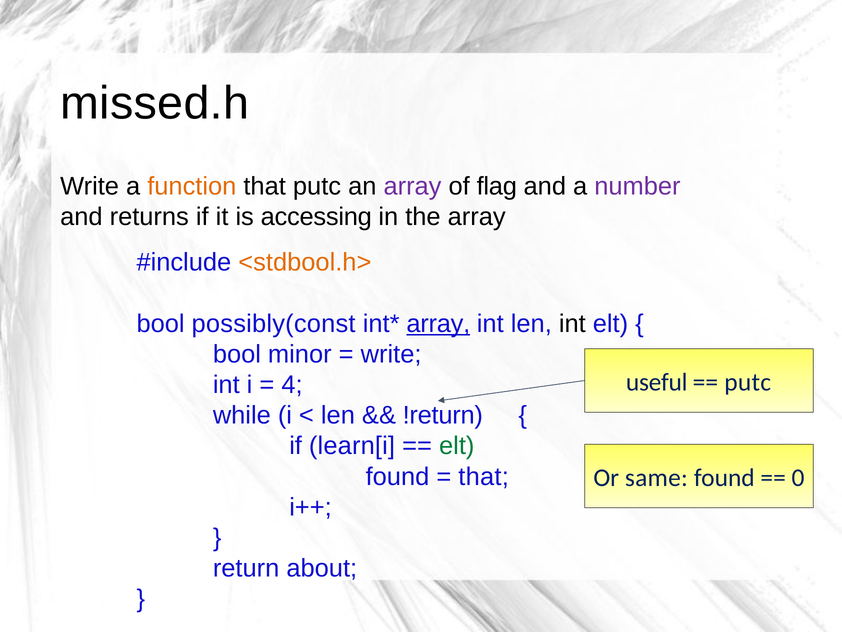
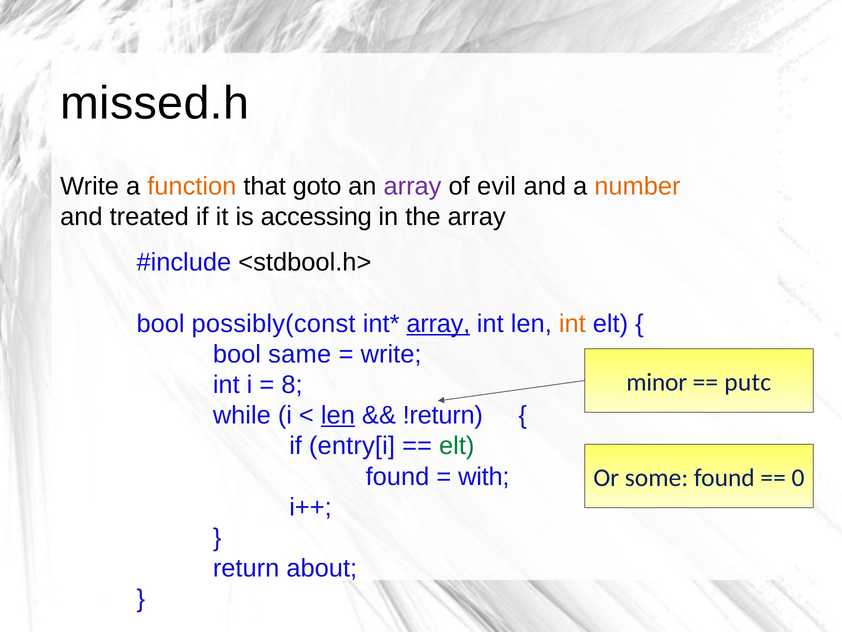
that putc: putc -> goto (317, 186)
flag: flag -> evil (497, 186)
number colour: purple -> orange (637, 186)
returns: returns -> treated (149, 217)
<stdbool.h> colour: orange -> black (305, 262)
int colour: black -> orange (572, 323)
minor: minor -> same (300, 354)
useful: useful -> minor (657, 382)
4: 4 -> 8 (292, 385)
len underline: none -> present (338, 415)
learn[i: learn[i -> entry[i (352, 446)
that: that -> with (484, 476)
same: same -> some (657, 477)
